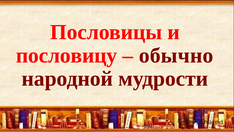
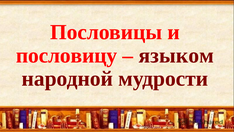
обычно: обычно -> языком (176, 55)
